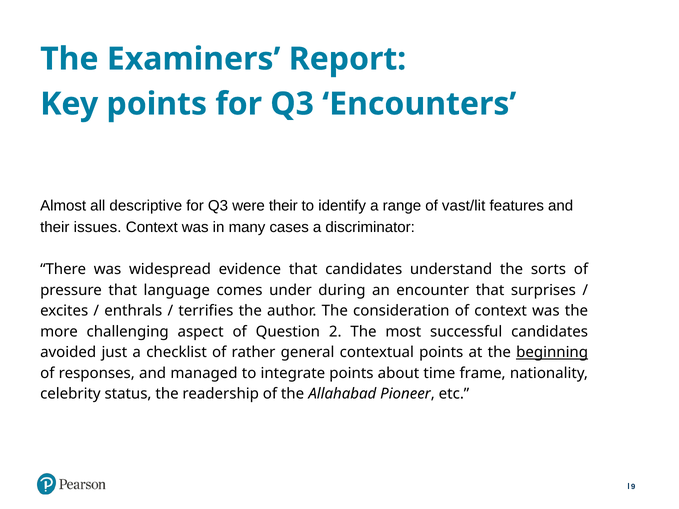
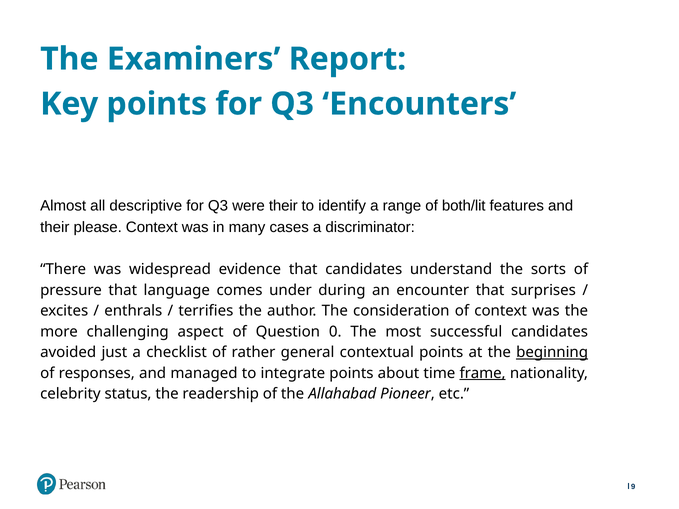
vast/lit: vast/lit -> both/lit (464, 206)
issues: issues -> please (98, 227)
2: 2 -> 0 (335, 332)
frame underline: none -> present (483, 373)
